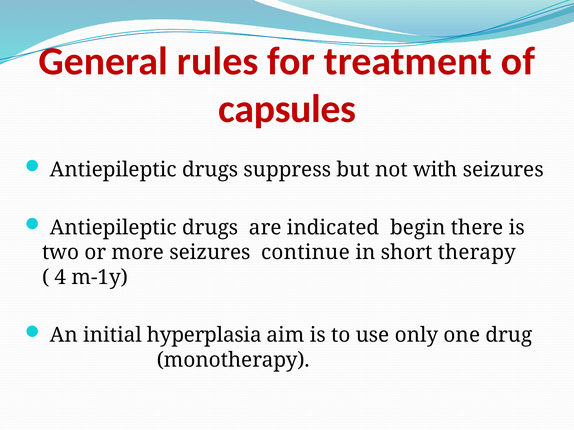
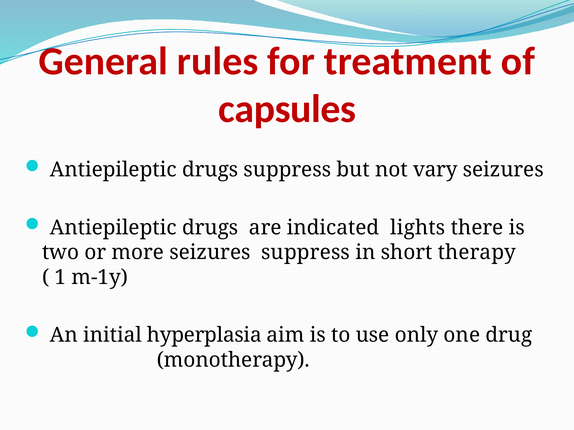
with: with -> vary (435, 170)
begin: begin -> lights (418, 228)
seizures continue: continue -> suppress (306, 253)
4: 4 -> 1 (60, 278)
